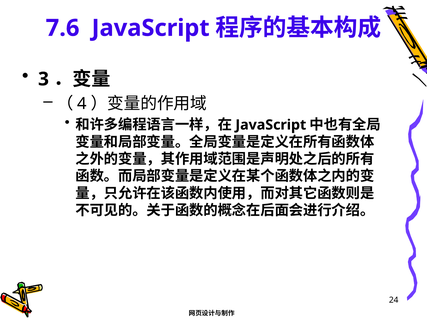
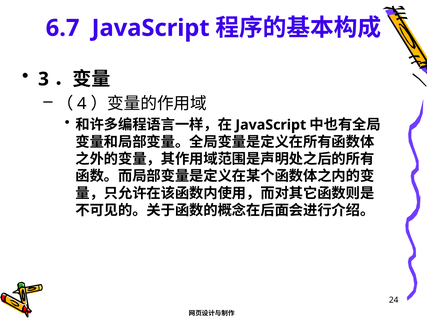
7.6: 7.6 -> 6.7 (63, 28)
